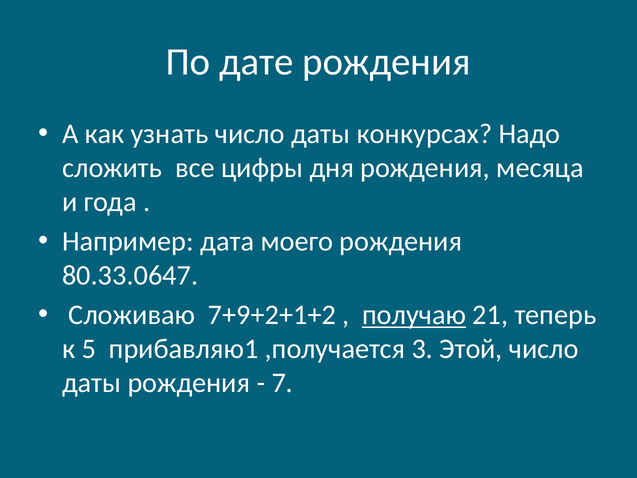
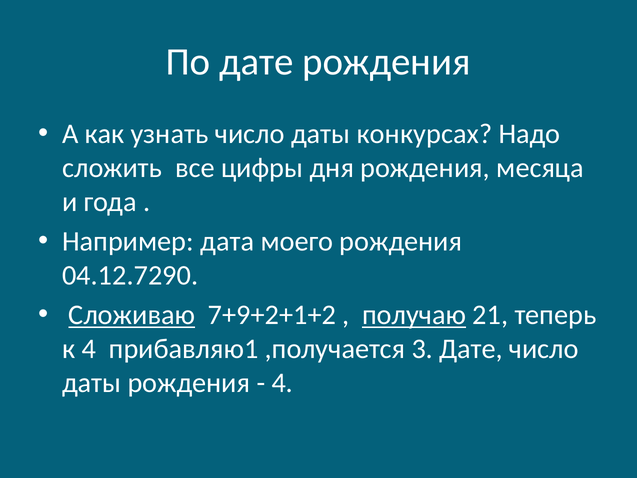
80.33.0647: 80.33.0647 -> 04.12.7290 (130, 275)
Сложиваю underline: none -> present (132, 315)
к 5: 5 -> 4 (89, 349)
3 Этой: Этой -> Дате (471, 349)
7: 7 -> 4 (282, 383)
